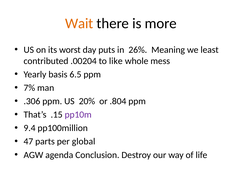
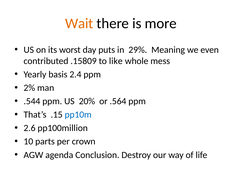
26%: 26% -> 29% (138, 50)
least: least -> even (210, 50)
.00204: .00204 -> .15809 (84, 61)
6.5: 6.5 -> 2.4 (75, 75)
7%: 7% -> 2% (29, 88)
.306: .306 -> .544 (32, 102)
.804: .804 -> .564 (118, 102)
pp10m colour: purple -> blue (78, 115)
9.4: 9.4 -> 2.6 (30, 128)
47: 47 -> 10 (28, 142)
global: global -> crown (84, 142)
